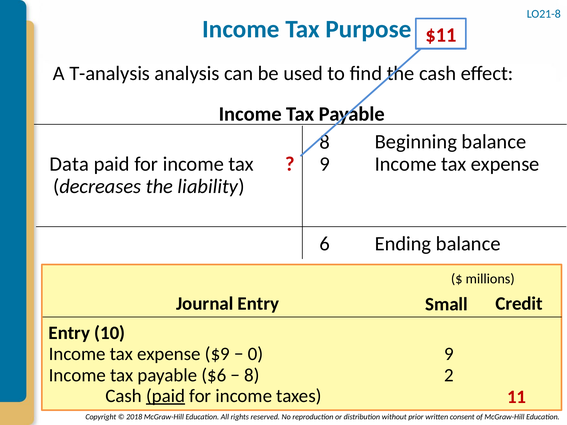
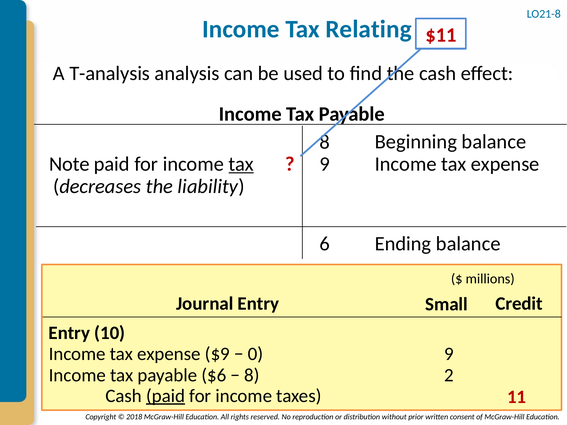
Purpose: Purpose -> Relating (369, 29)
Data: Data -> Note (69, 164)
tax underline: none -> present (241, 164)
